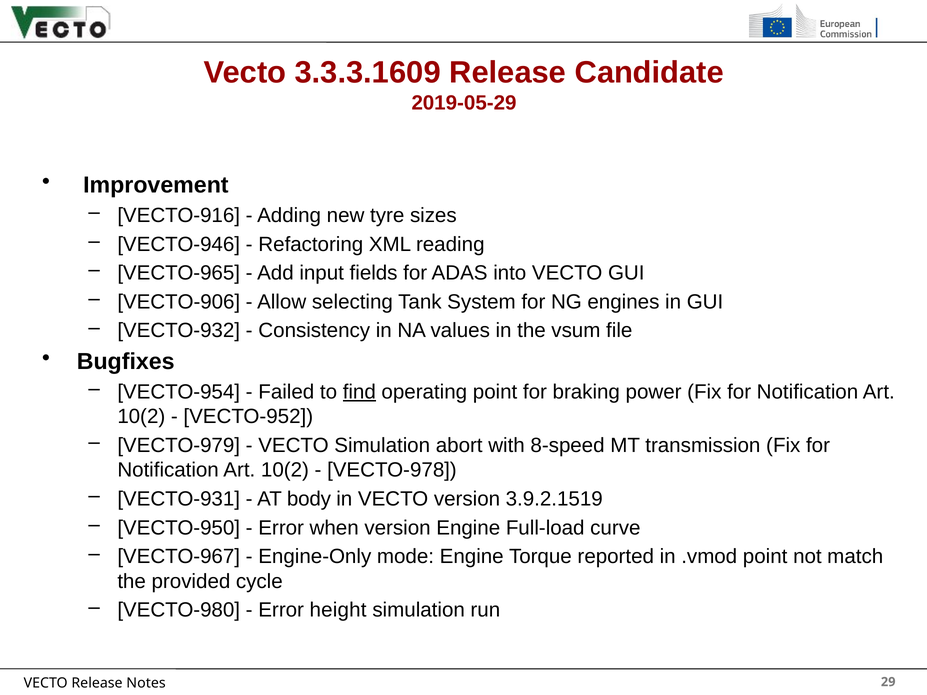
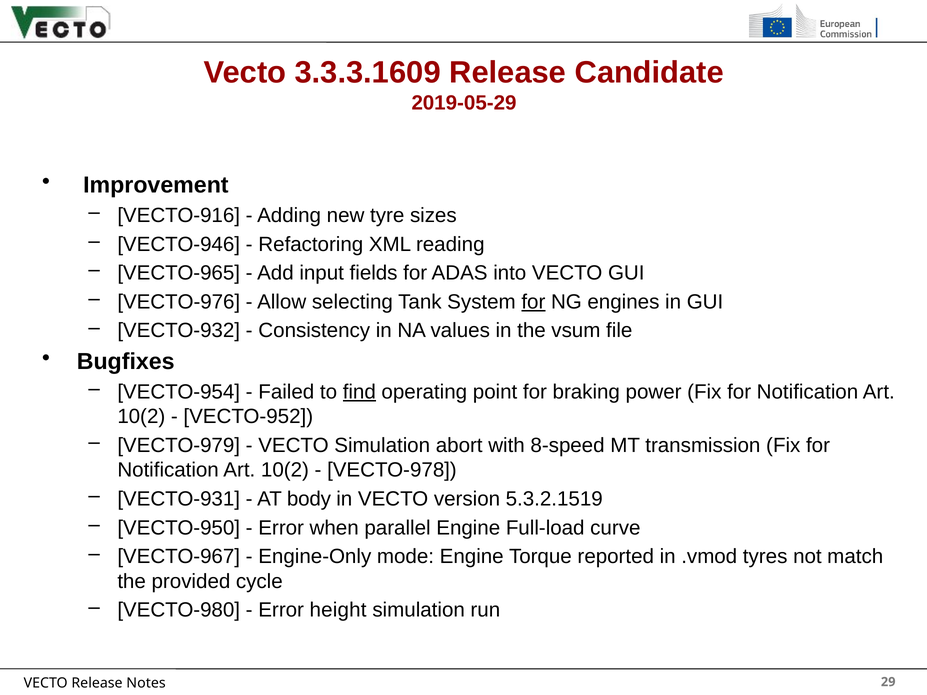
VECTO-906: VECTO-906 -> VECTO-976 (179, 302)
for underline: none -> present (533, 302)
3.9.2.1519: 3.9.2.1519 -> 5.3.2.1519 (554, 499)
when version: version -> parallel (398, 528)
.vmod point: point -> tyres (765, 557)
